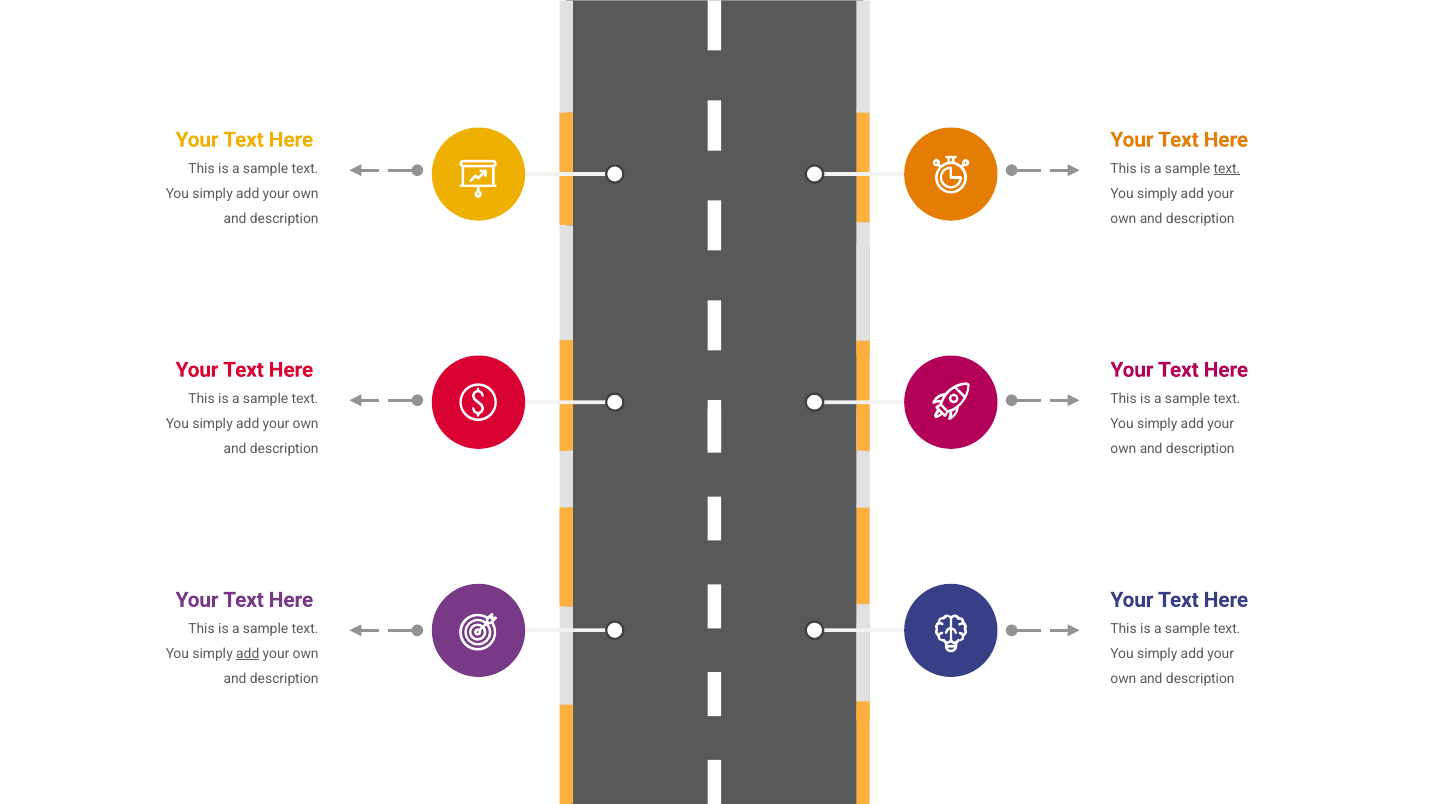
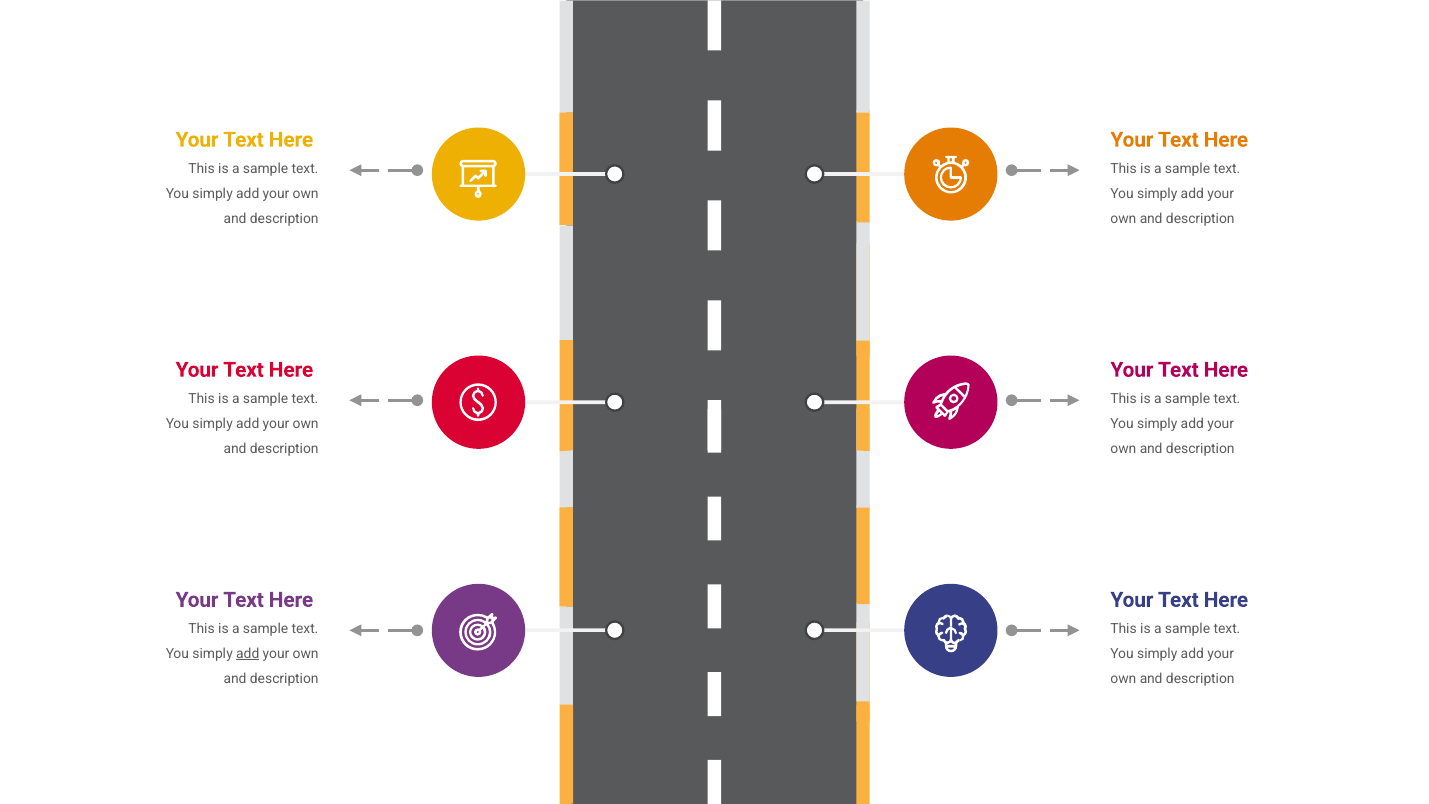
text underline: present -> none (1227, 168)
